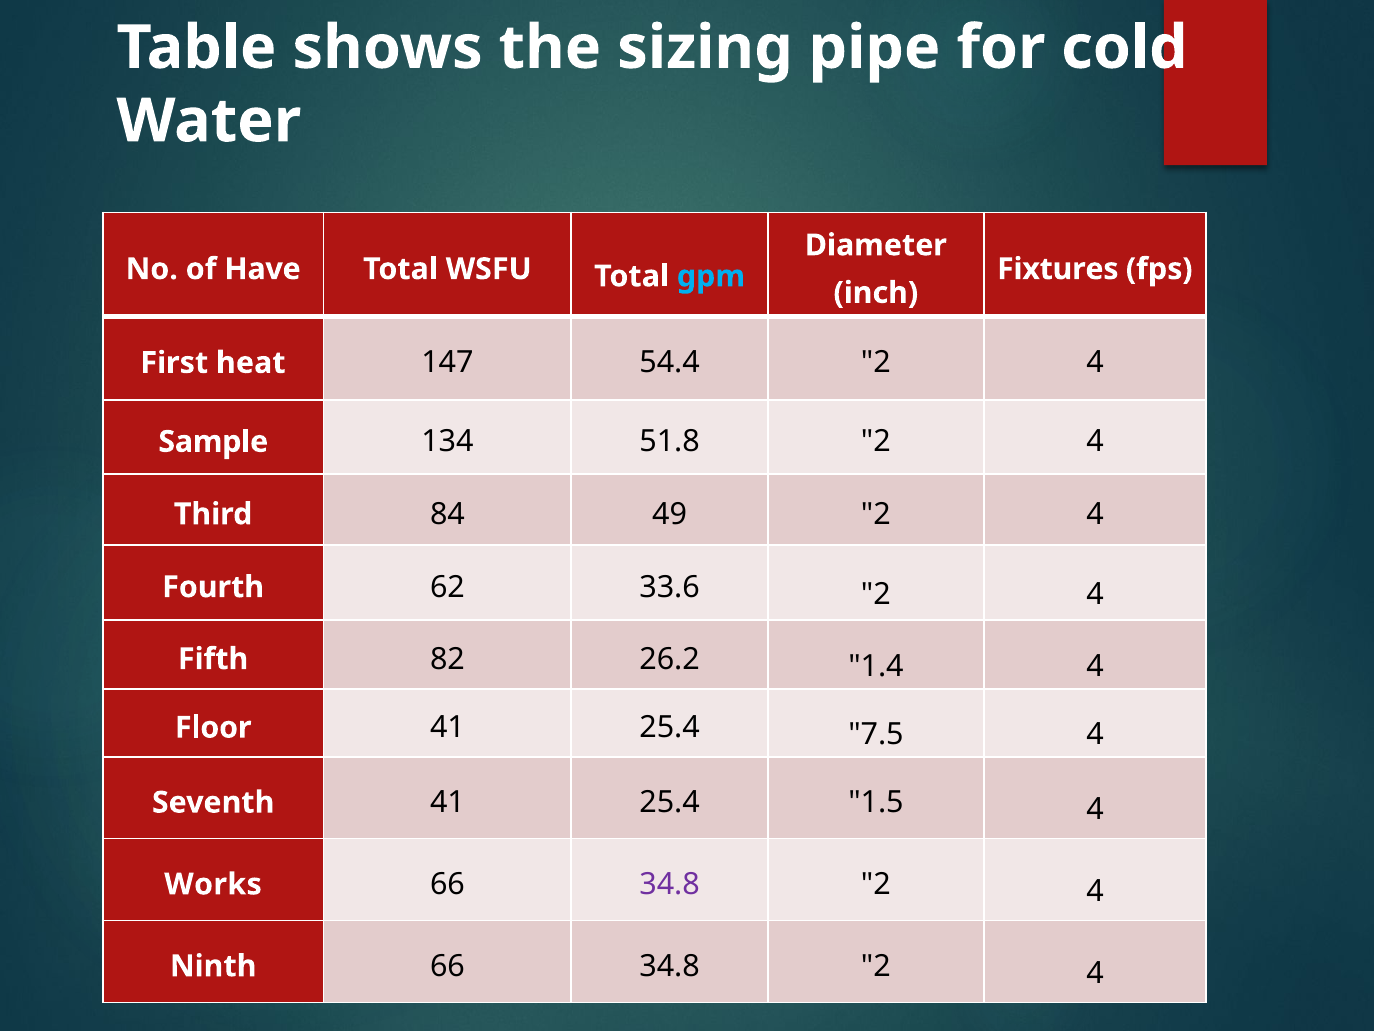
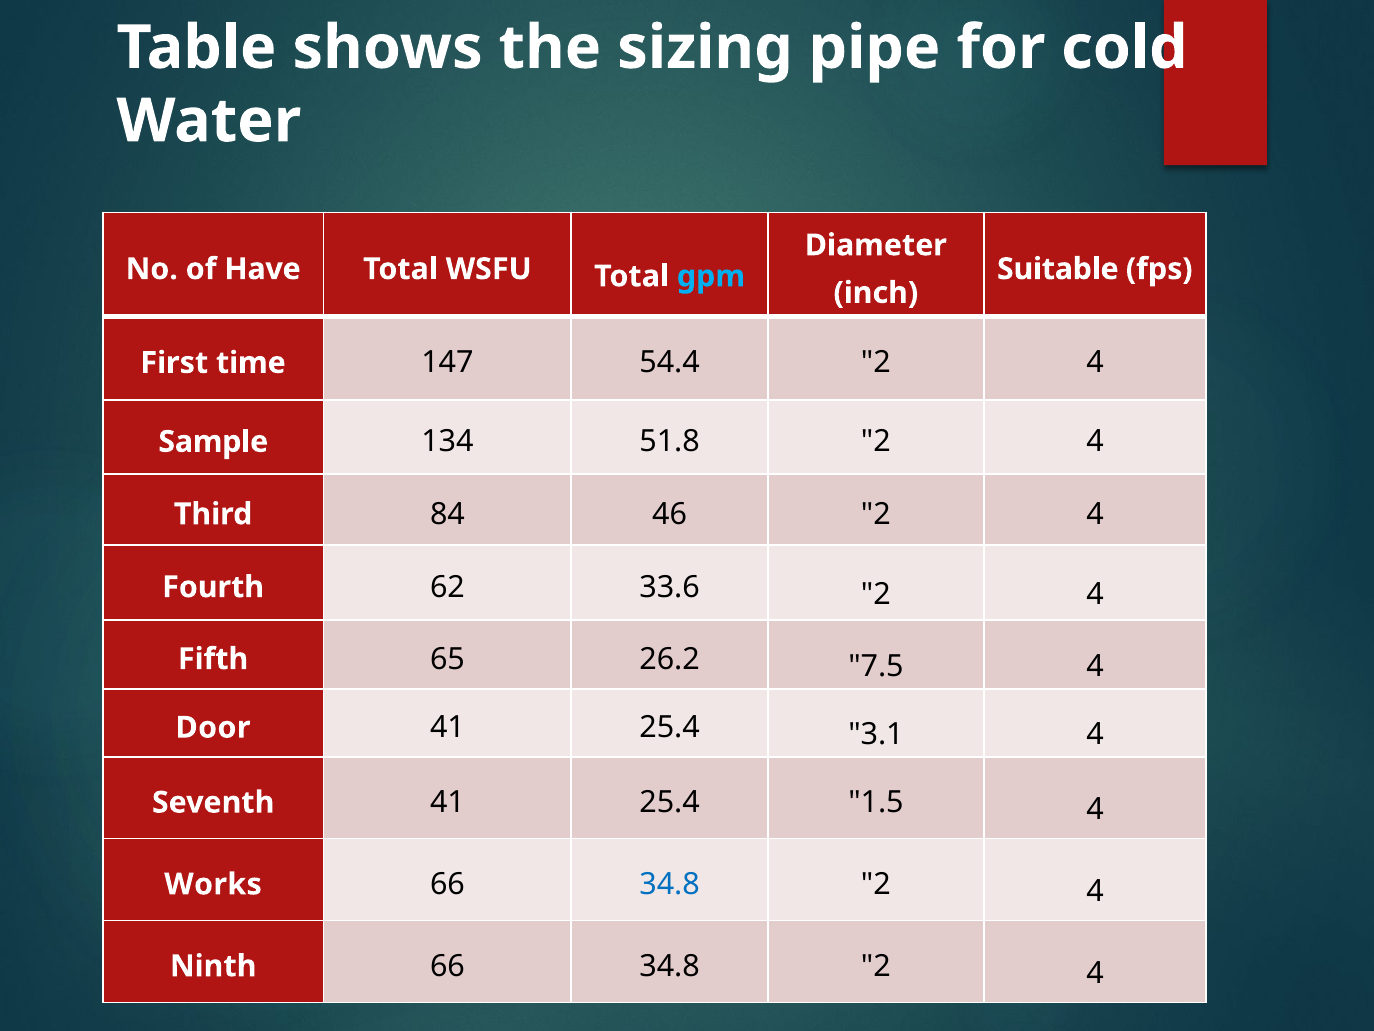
Fixtures: Fixtures -> Suitable (1058, 269)
heat: heat -> time (251, 363)
49: 49 -> 46 (670, 514)
82: 82 -> 65 (447, 659)
1.4: 1.4 -> 7.5 (882, 666)
Floor: Floor -> Door (213, 727)
7.5: 7.5 -> 3.1 (882, 735)
34.8 colour: purple -> blue (670, 884)
